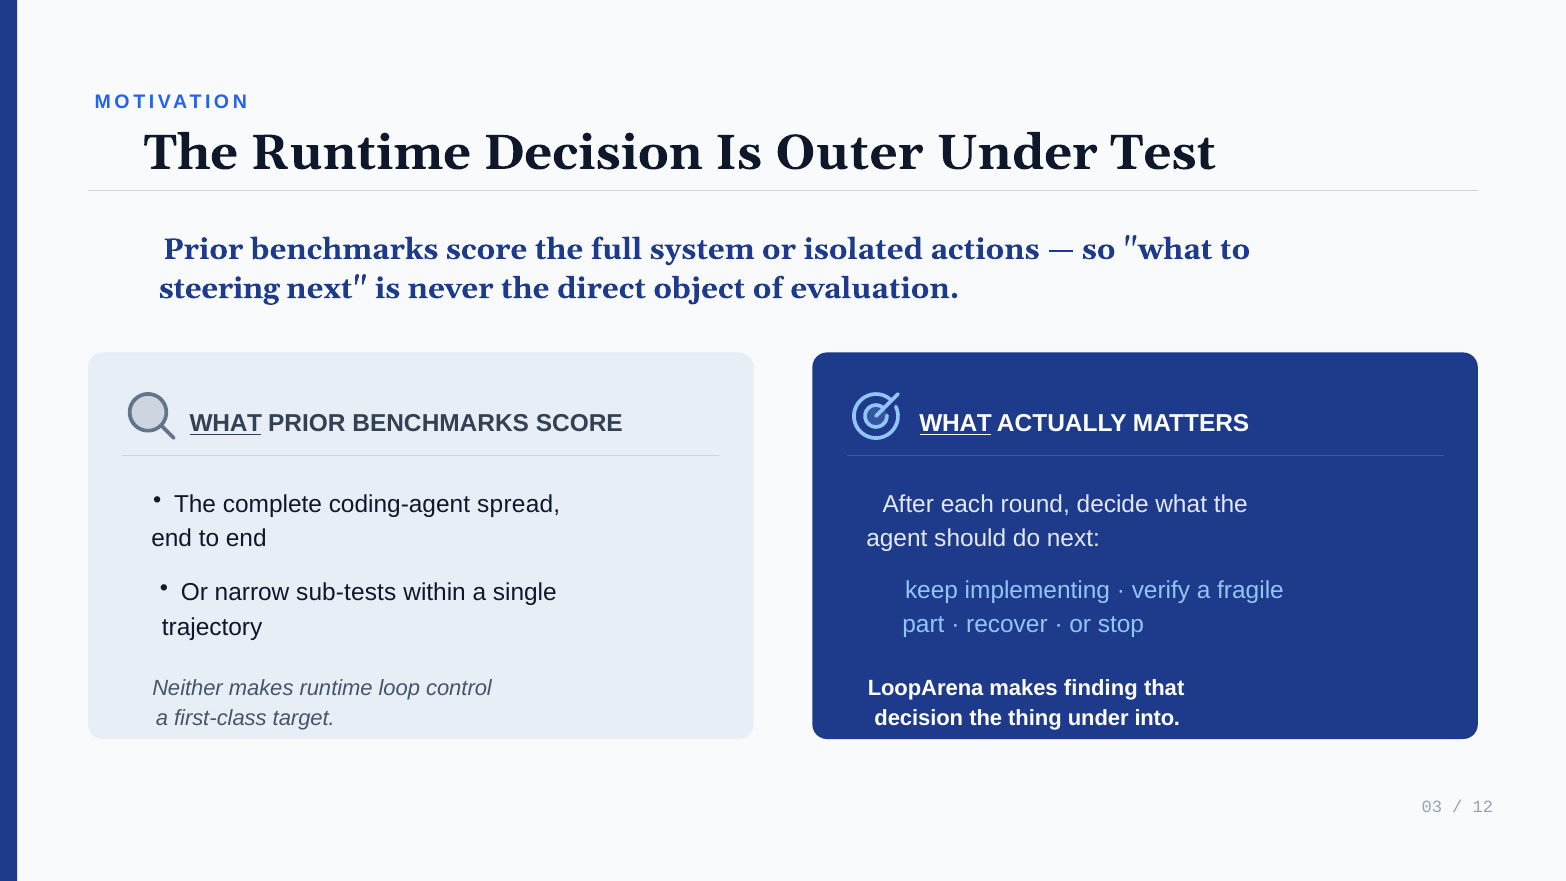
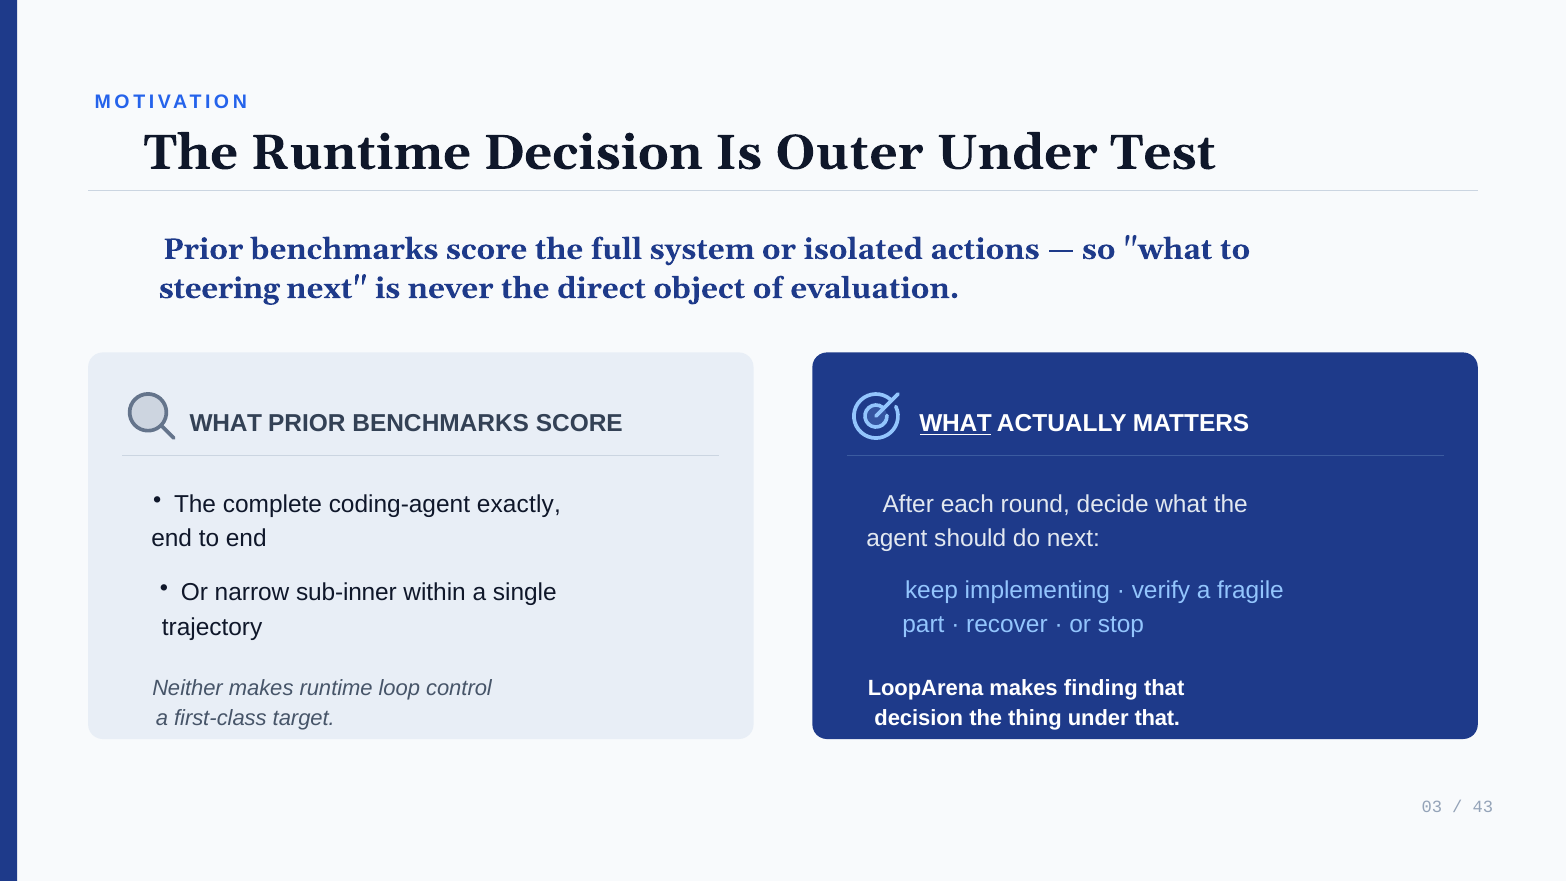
WHAT underline: present -> none (226, 424)
spread: spread -> exactly (519, 505)
sub-tests: sub-tests -> sub-inner (346, 593)
under into: into -> that (1157, 718)
12: 12 -> 43 (1483, 807)
